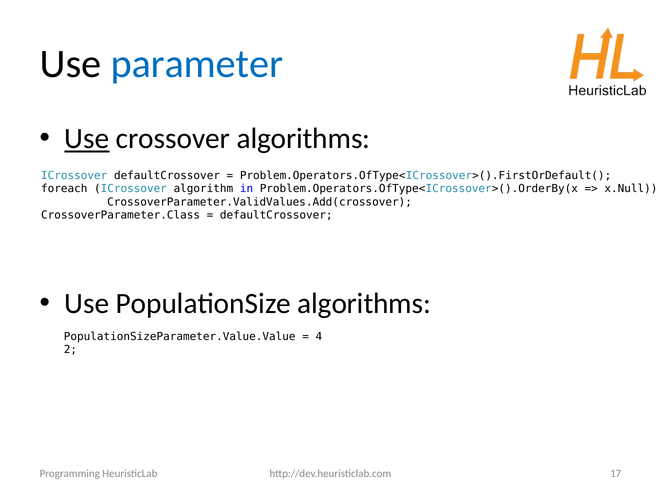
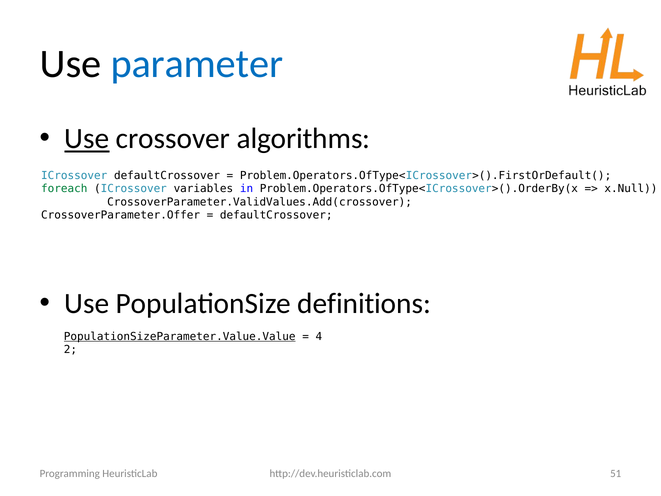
foreach colour: black -> green (64, 189)
algorithm: algorithm -> variables (203, 189)
CrossoverParameter.Class: CrossoverParameter.Class -> CrossoverParameter.Offer (121, 215)
PopulationSize algorithms: algorithms -> definitions (364, 303)
PopulationSizeParameter.Value.Value underline: none -> present (180, 336)
17: 17 -> 51 (616, 473)
